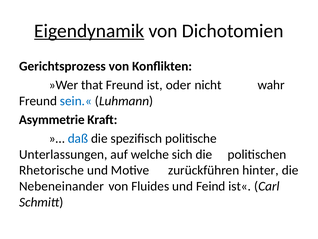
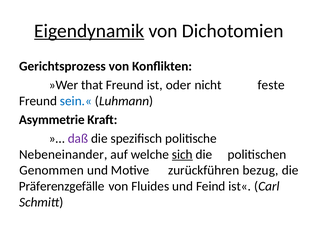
wahr: wahr -> feste (271, 85)
daß colour: blue -> purple (78, 138)
Unterlassungen: Unterlassungen -> Nebeneinander (63, 154)
sich underline: none -> present (182, 154)
Rhetorische: Rhetorische -> Genommen (52, 170)
hinter: hinter -> bezug (260, 170)
Nebeneinander: Nebeneinander -> Präferenzgefälle (62, 186)
